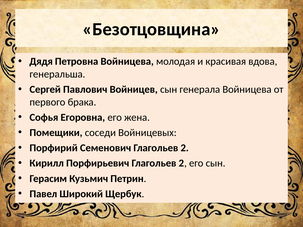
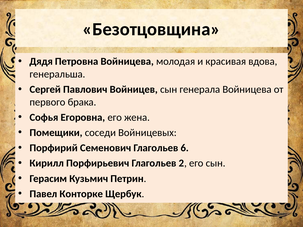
Семенович Глагольев 2: 2 -> 6 (185, 148)
Широкий: Широкий -> Конторке (81, 194)
